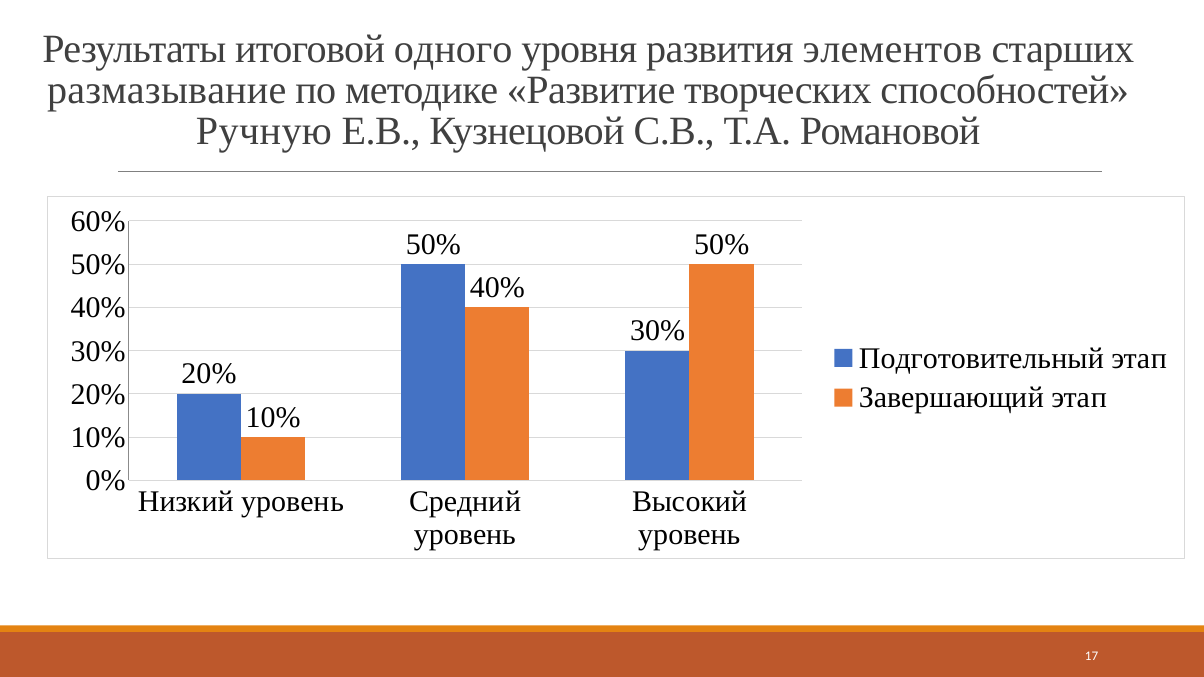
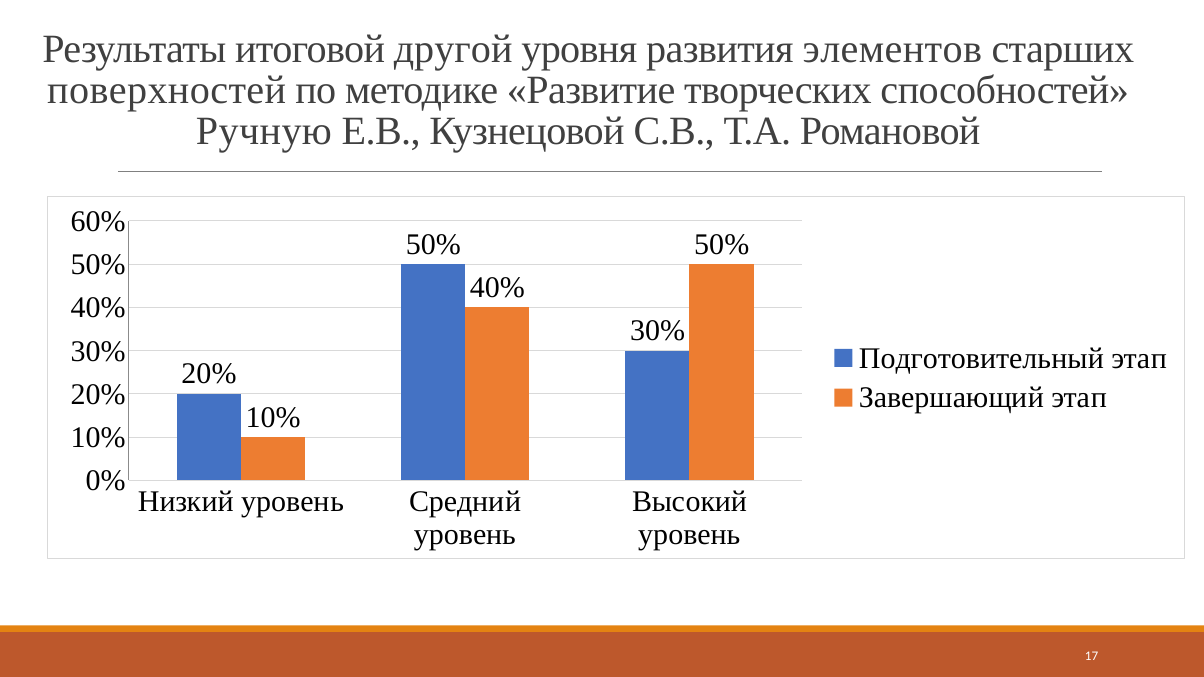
одного: одного -> другой (453, 50)
размазывание: размазывание -> поверхностей (167, 91)
